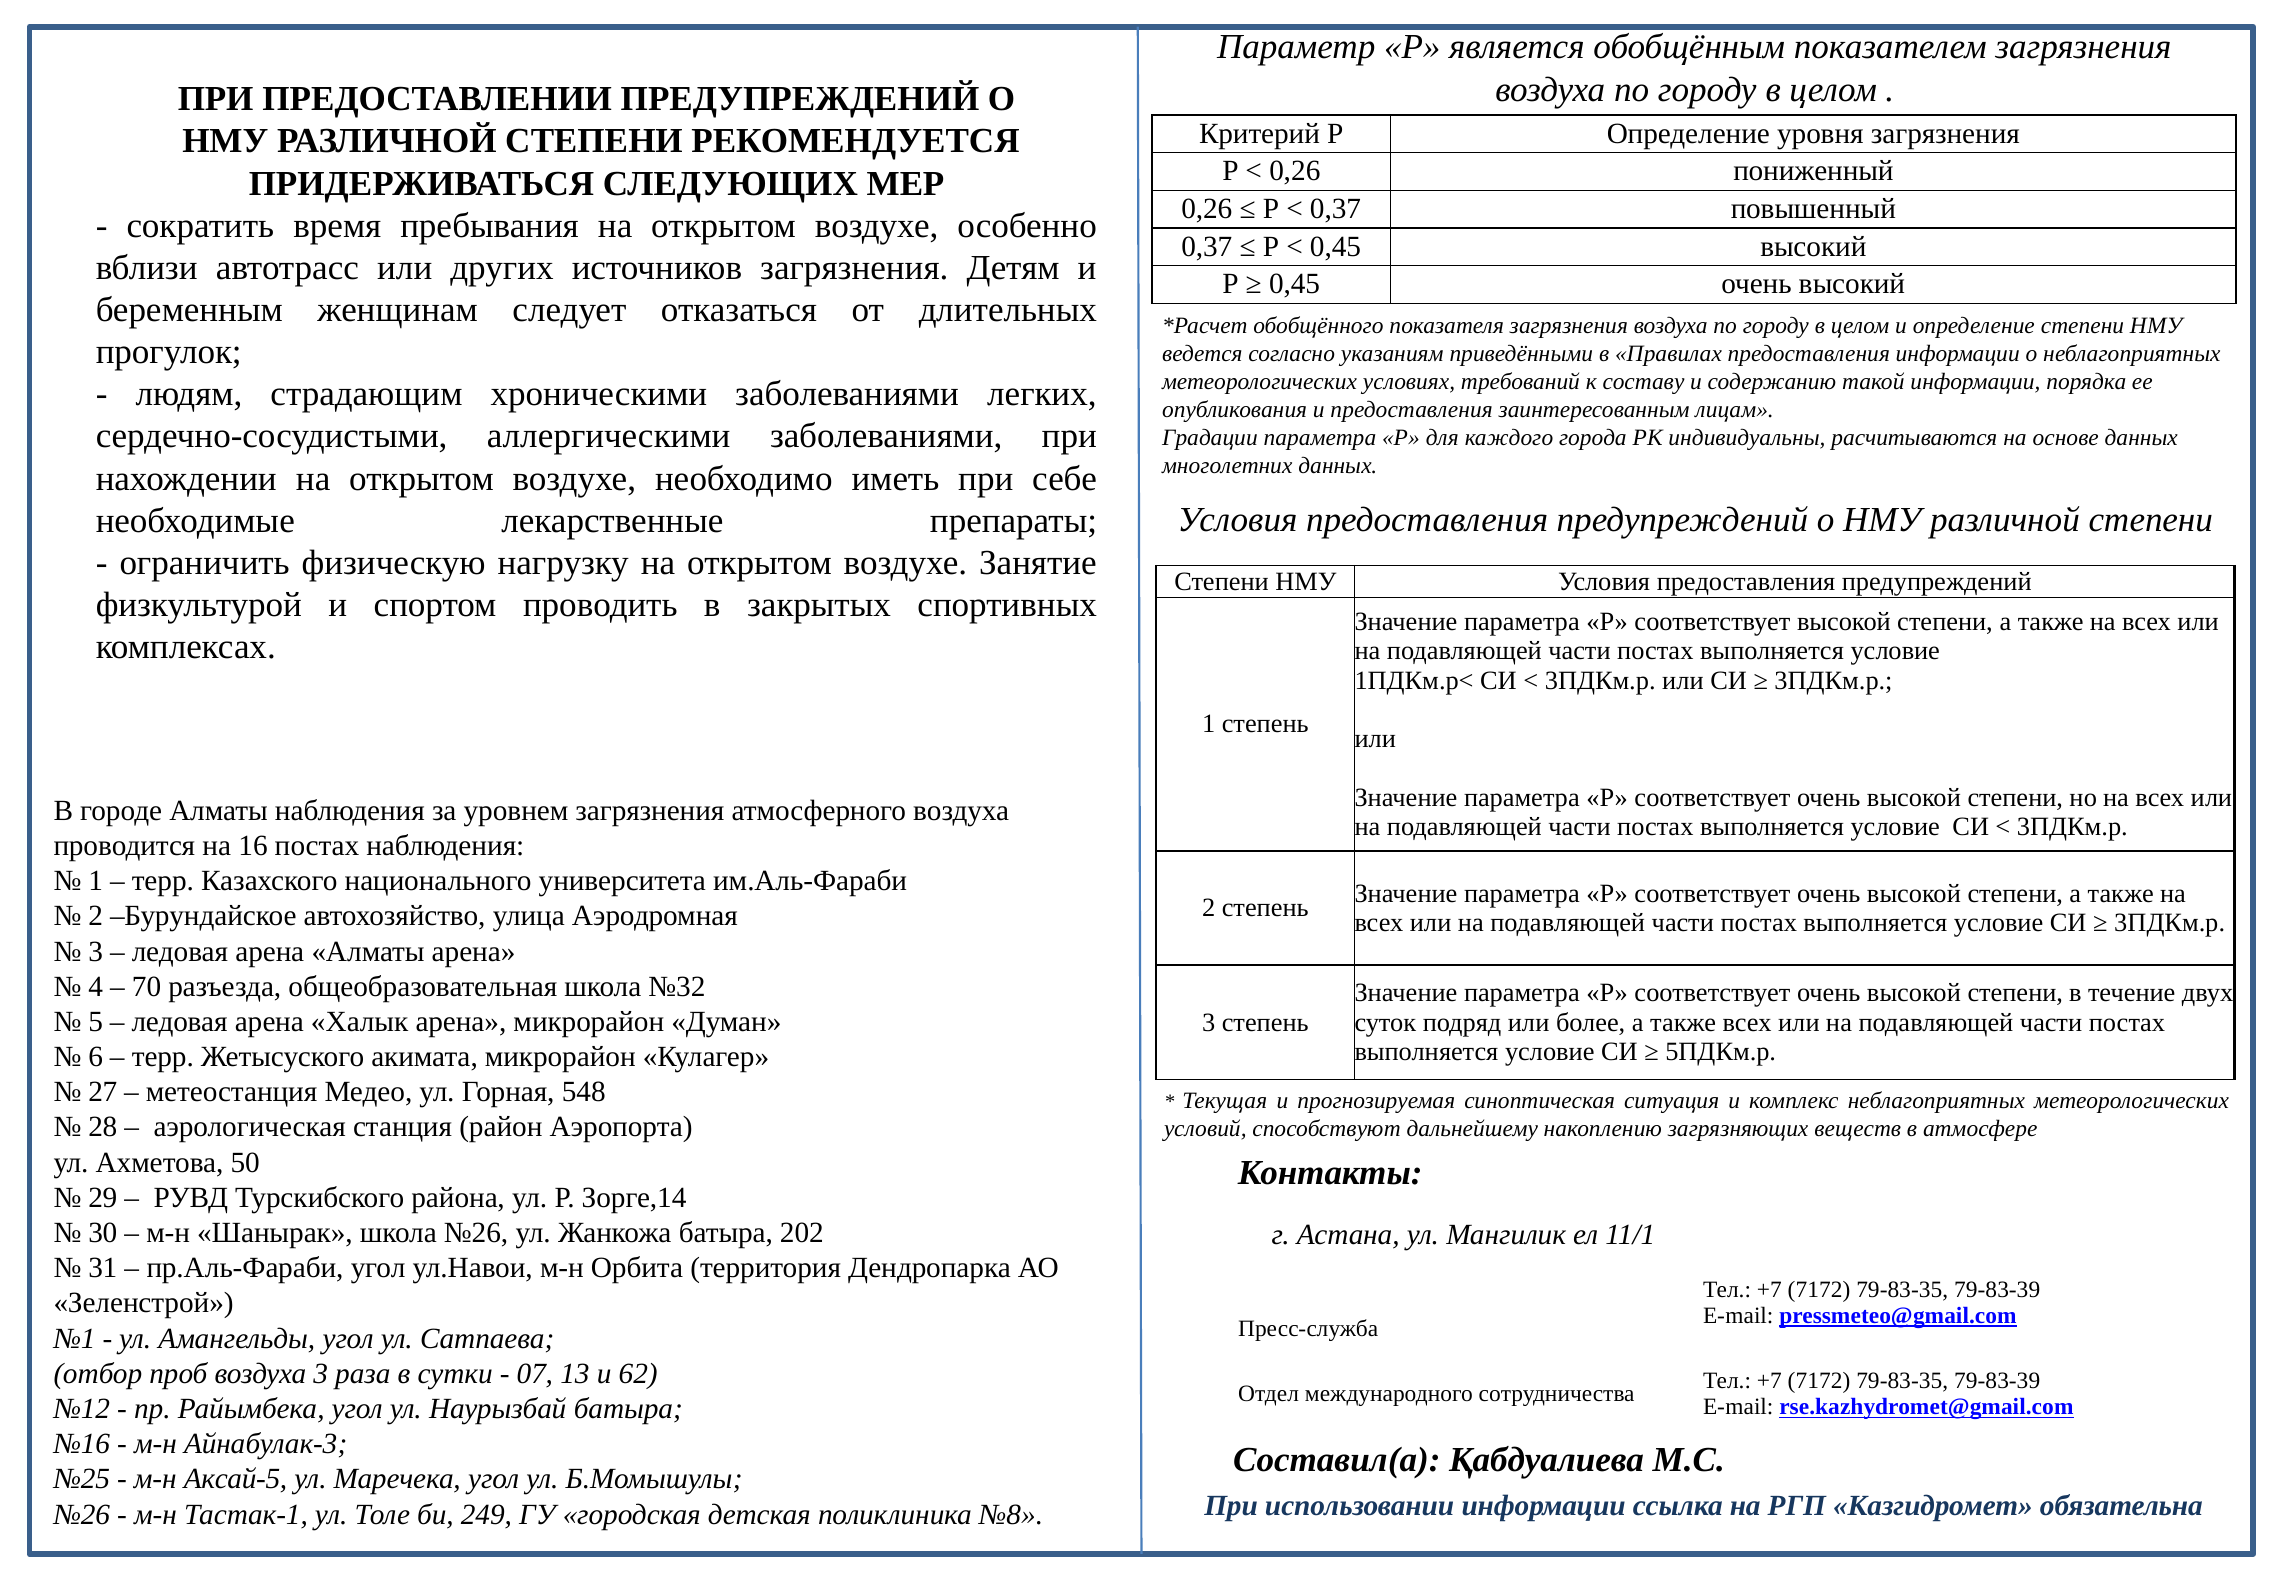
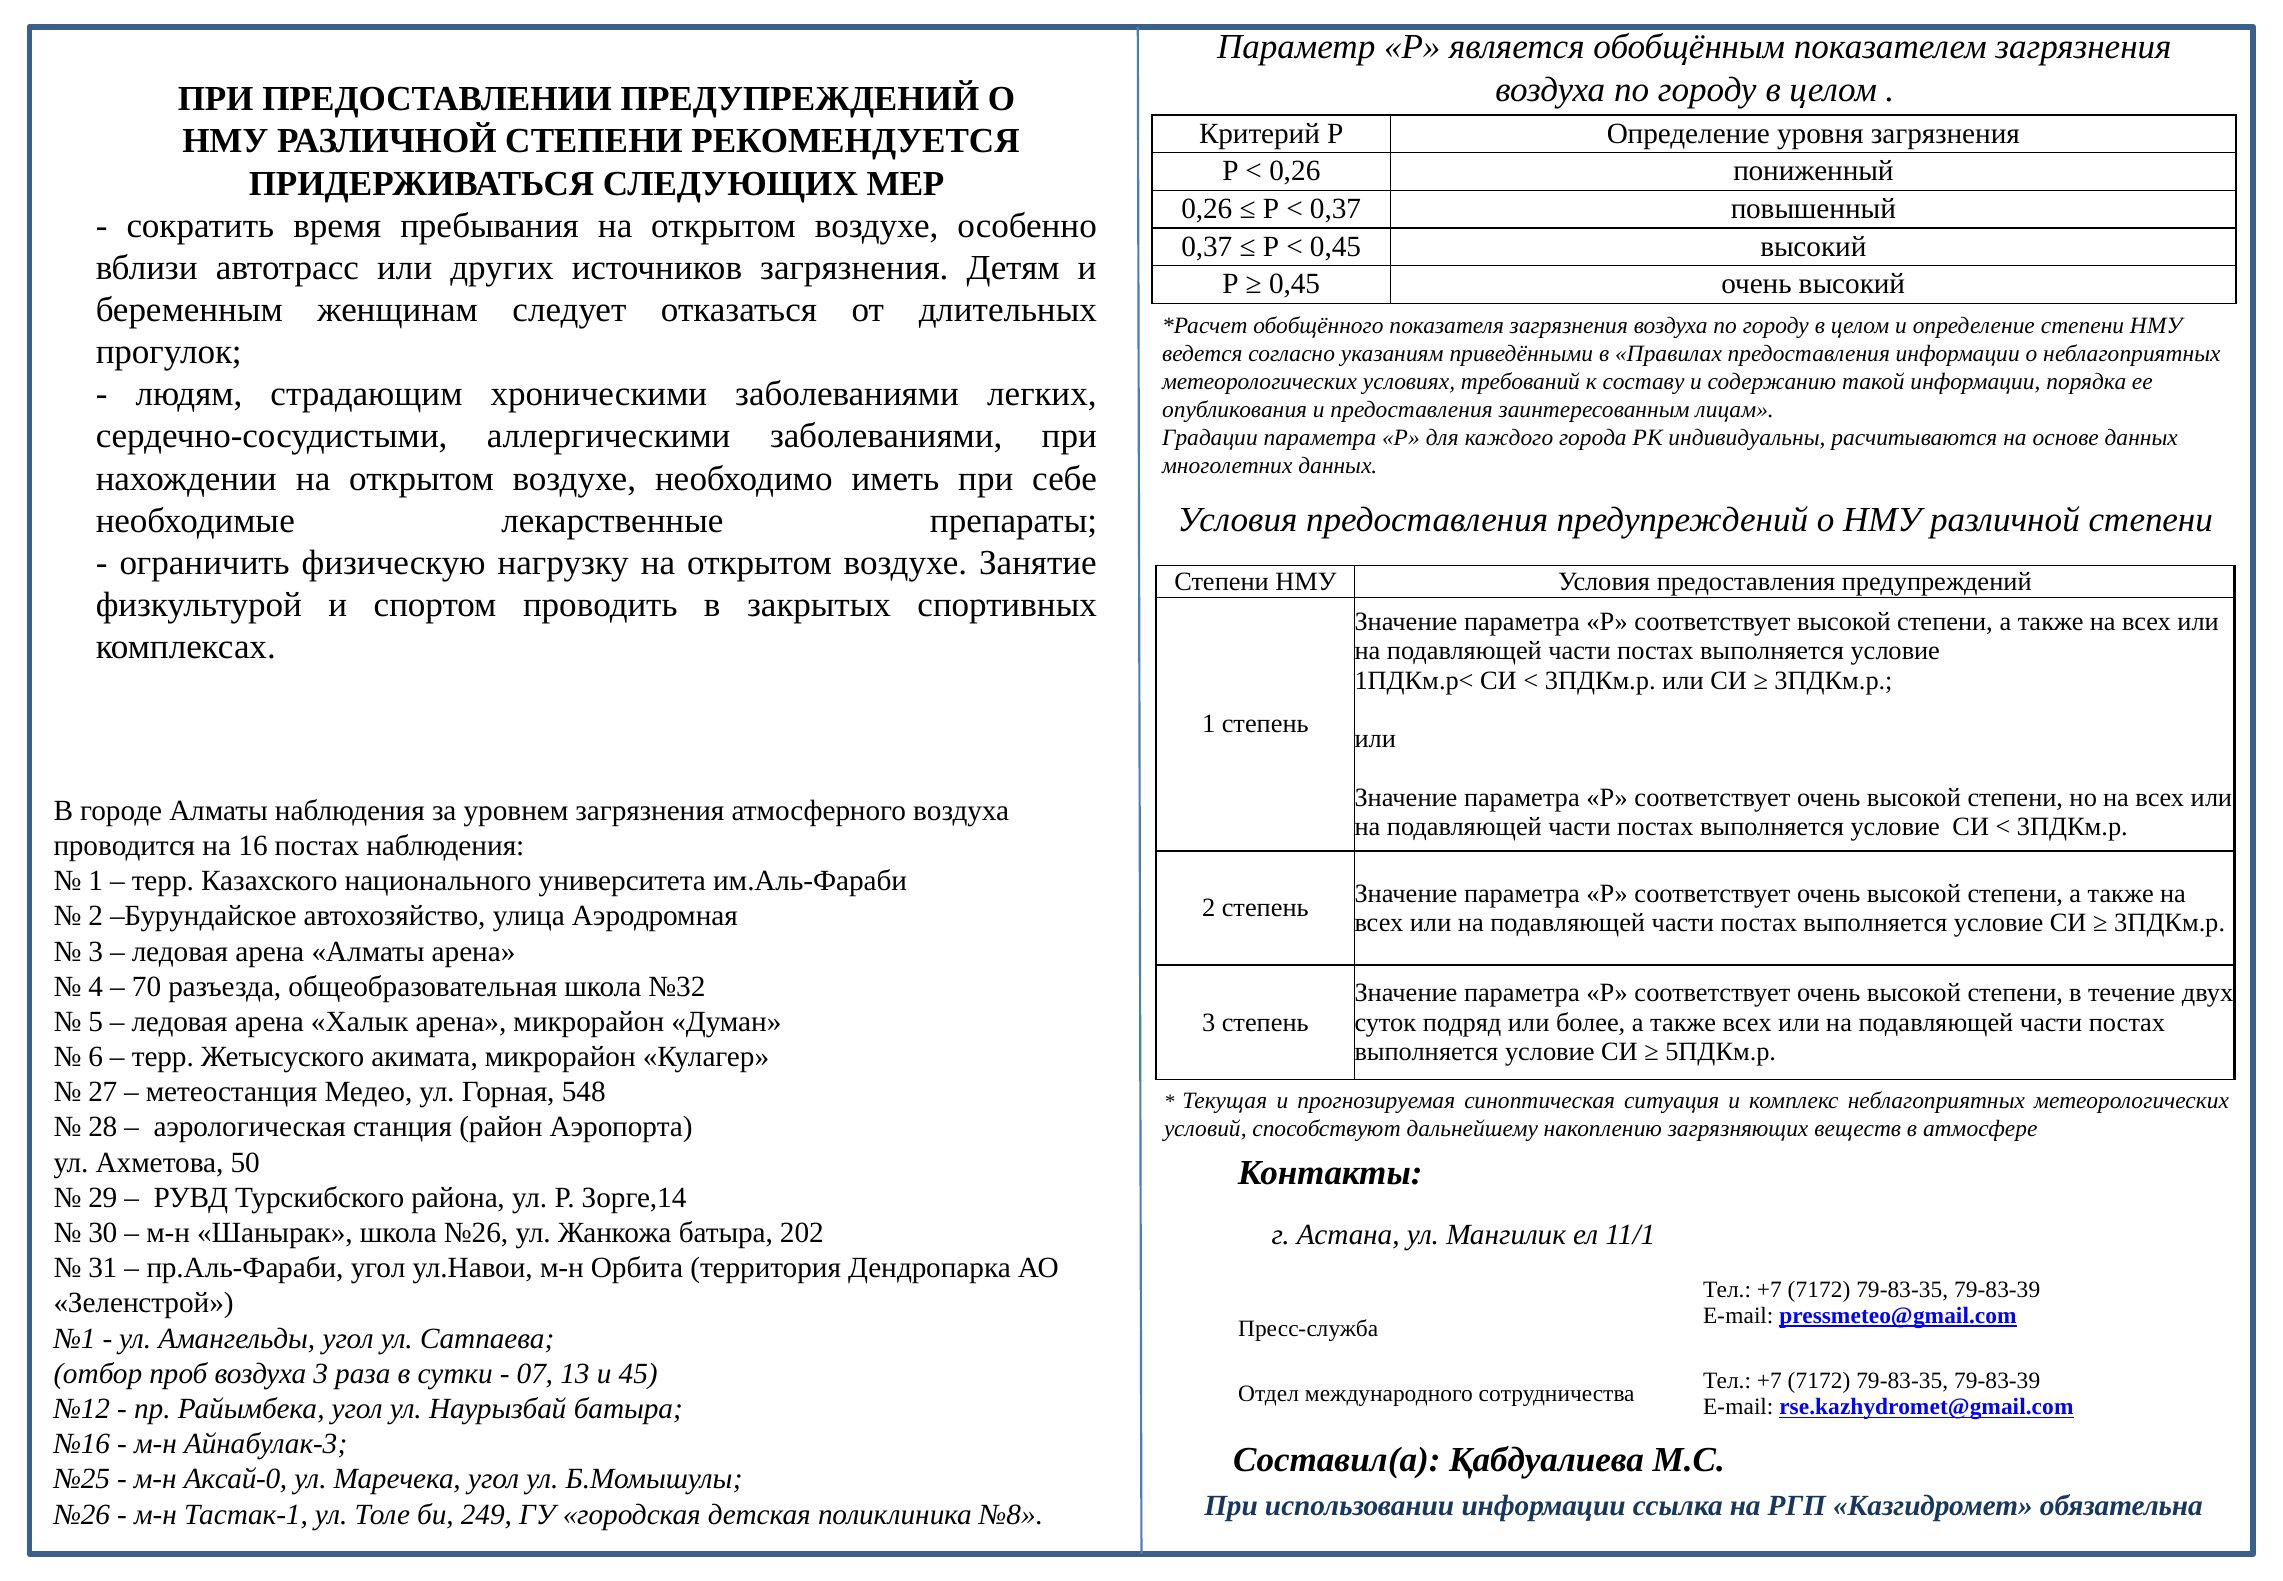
62: 62 -> 45 (638, 1373)
Аксай-5: Аксай-5 -> Аксай-0 (236, 1479)
